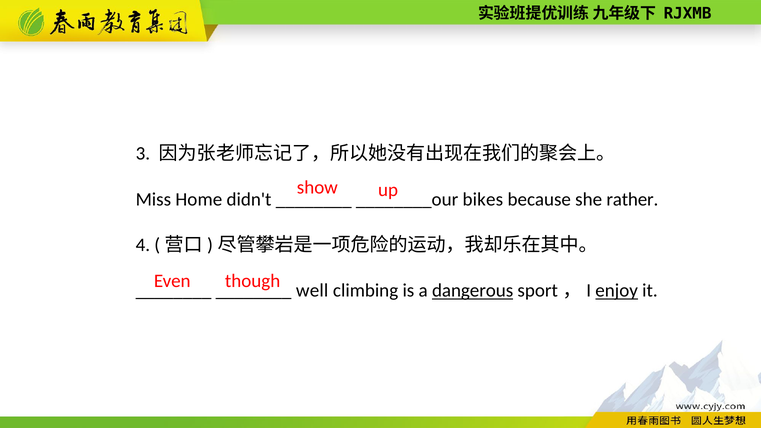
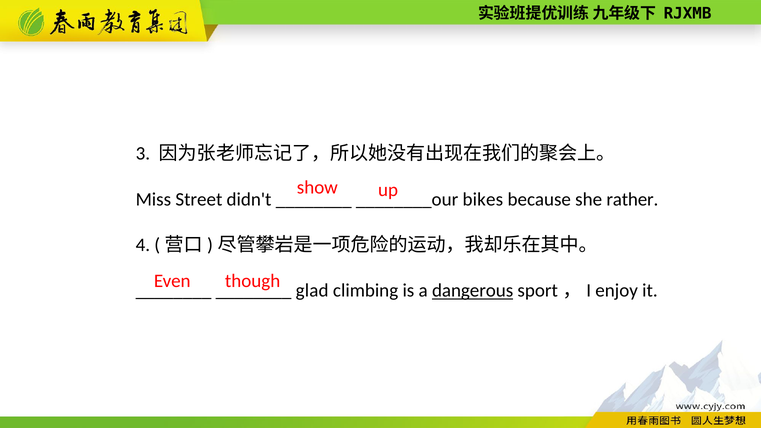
Home: Home -> Street (199, 199)
well: well -> glad (312, 291)
enjoy underline: present -> none (617, 291)
